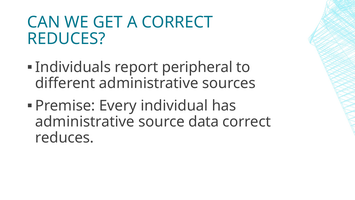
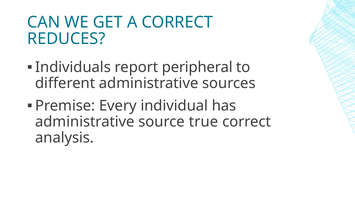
data: data -> true (203, 122)
reduces: reduces -> analysis (65, 138)
